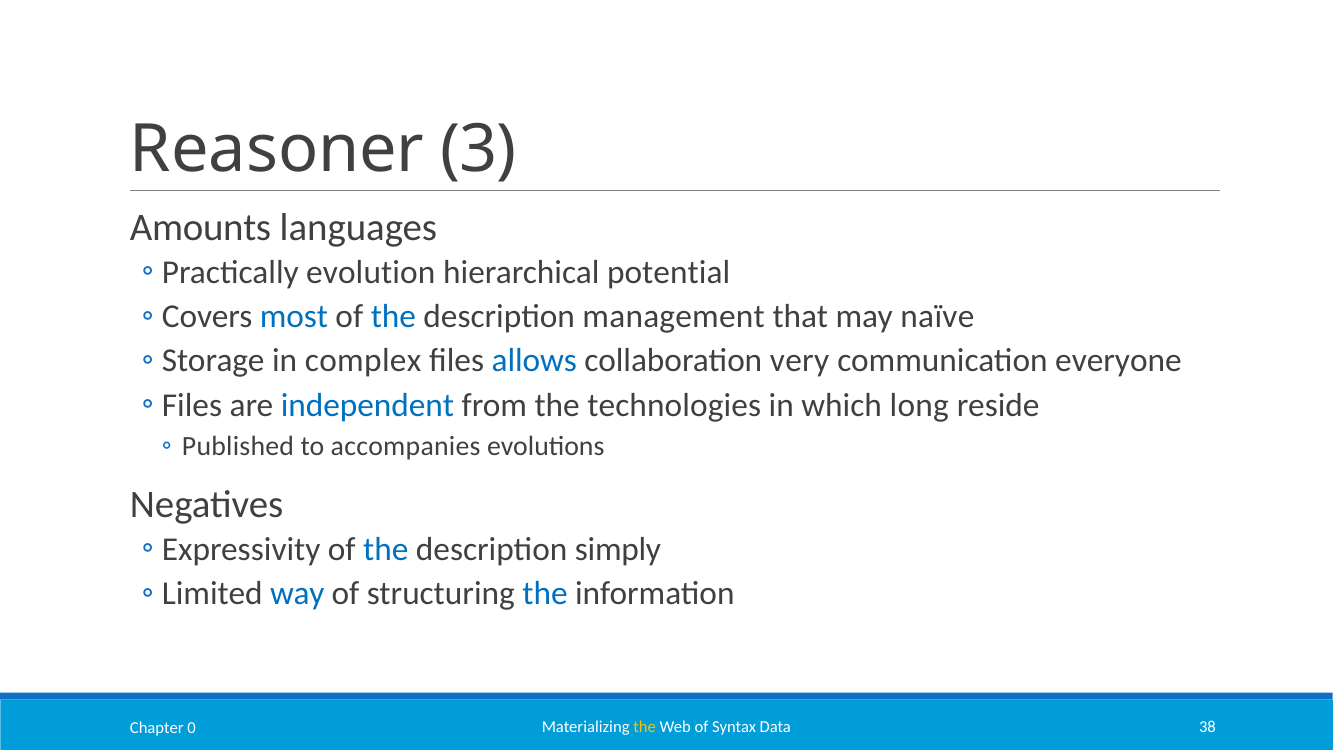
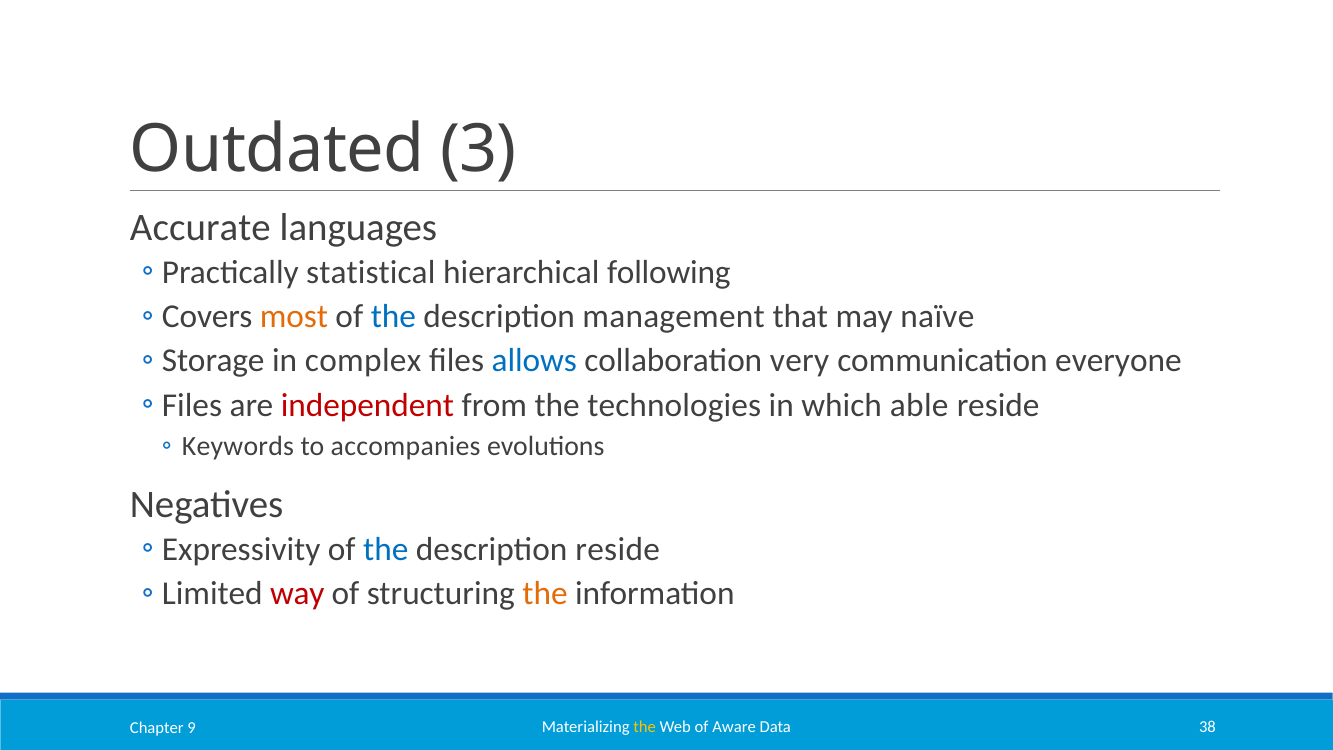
Reasoner: Reasoner -> Outdated (277, 149)
Amounts: Amounts -> Accurate (200, 228)
evolution: evolution -> statistical (371, 272)
potential: potential -> following (669, 272)
most colour: blue -> orange (294, 317)
independent colour: blue -> red (367, 405)
long: long -> able (919, 405)
Published: Published -> Keywords (238, 446)
description simply: simply -> reside (618, 549)
way colour: blue -> red (297, 594)
the colour: blue -> orange (545, 594)
Syntax: Syntax -> Aware (734, 727)
0: 0 -> 9 (192, 727)
